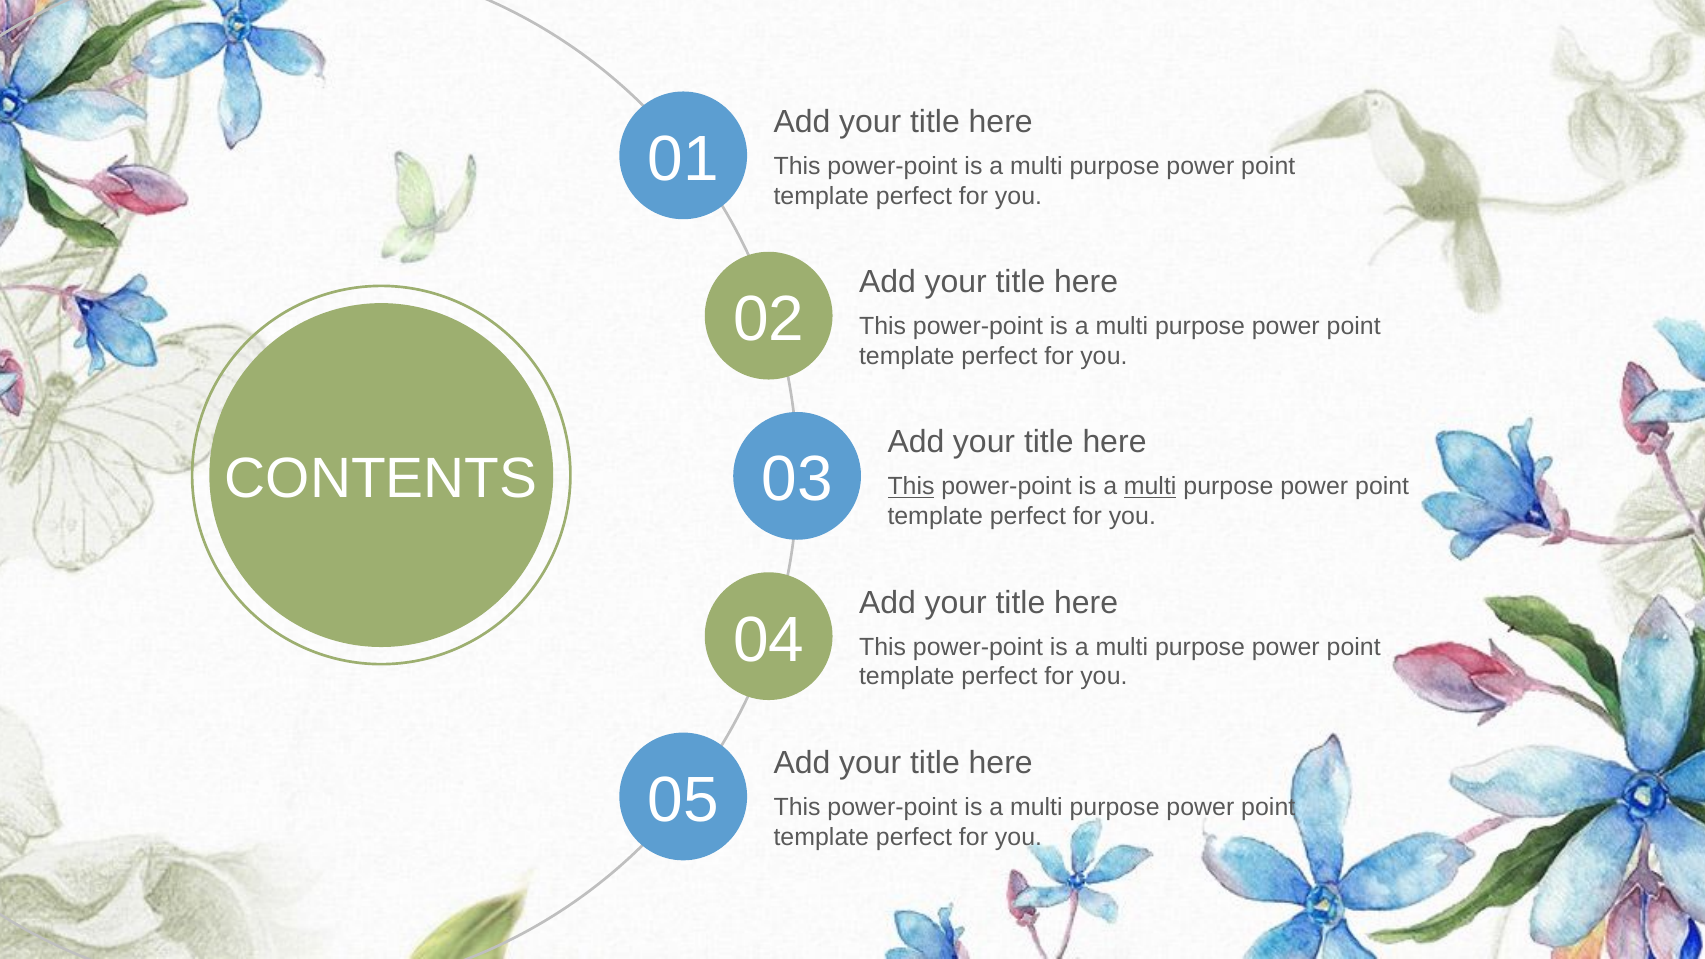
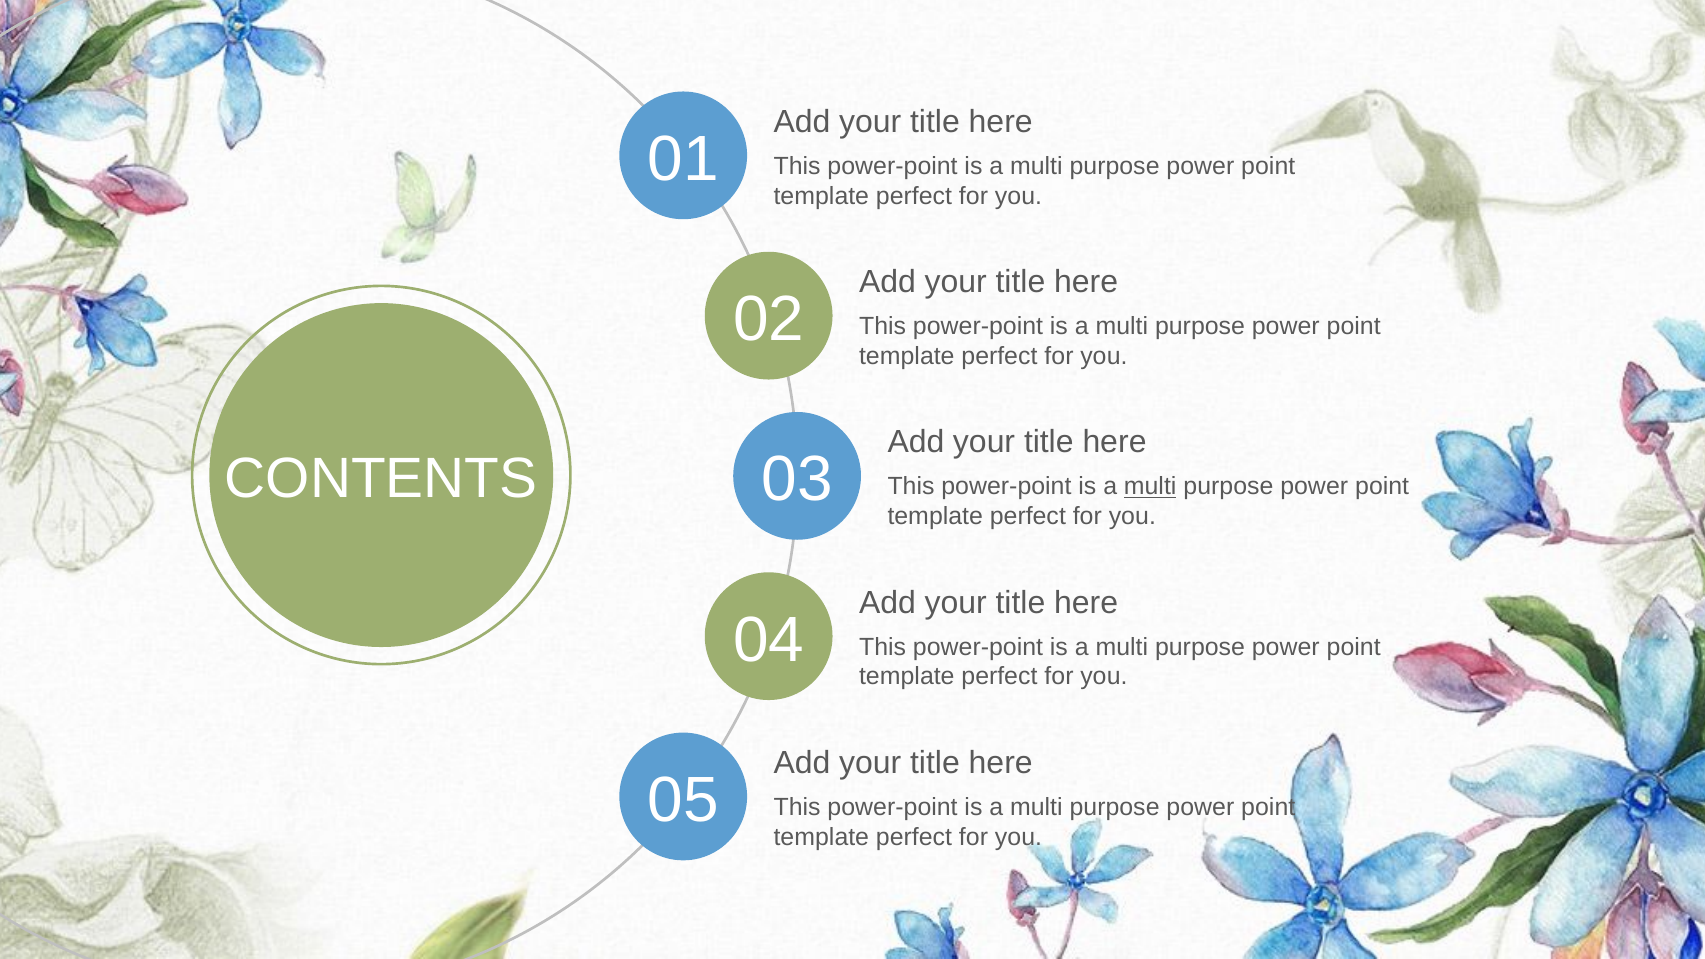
This underline: present -> none (911, 487)
